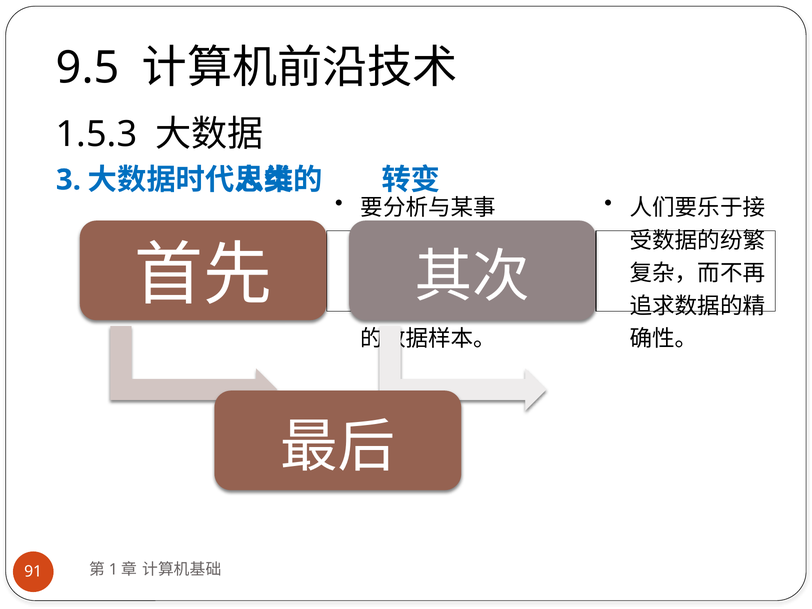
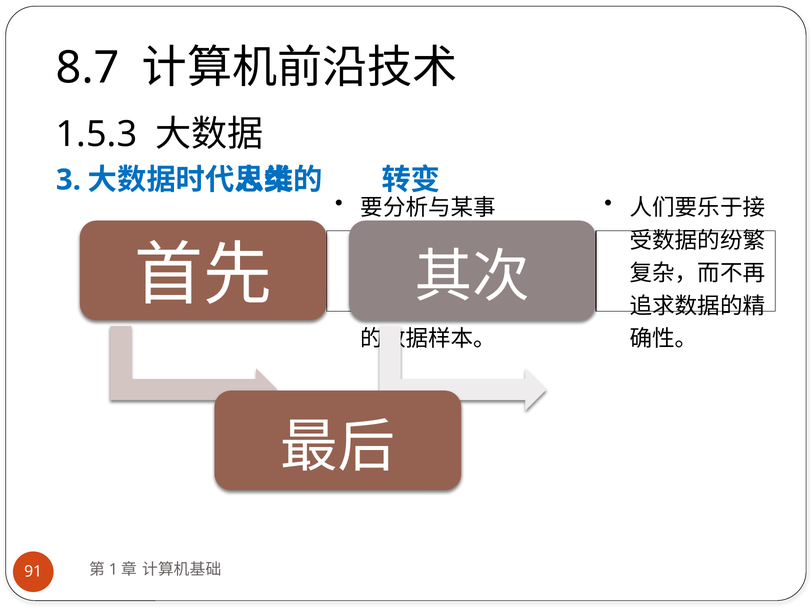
9.5: 9.5 -> 8.7 (88, 68)
